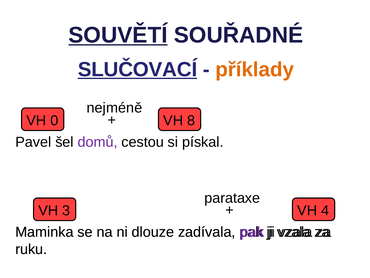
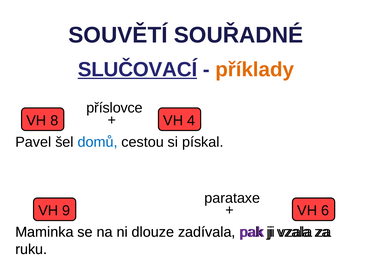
SOUVĚTÍ underline: present -> none (118, 35)
nejméně: nejméně -> příslovce (115, 108)
0: 0 -> 8 (54, 120)
8: 8 -> 4 (191, 120)
domů colour: purple -> blue (98, 142)
3: 3 -> 9 (66, 210)
4: 4 -> 6 (325, 210)
